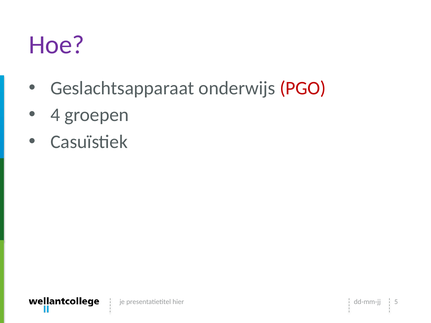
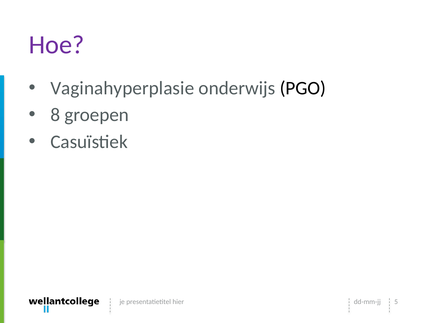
Geslachtsapparaat: Geslachtsapparaat -> Vaginahyperplasie (122, 88)
PGO colour: red -> black (303, 88)
4: 4 -> 8 (55, 115)
